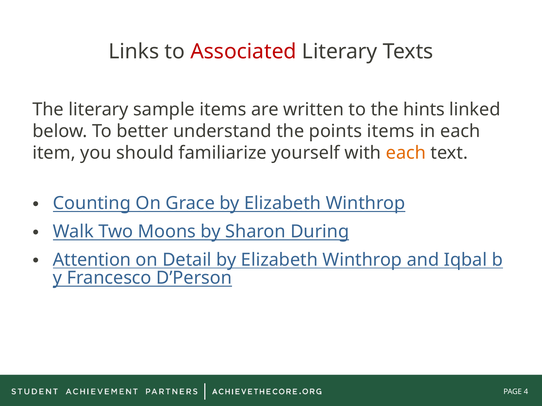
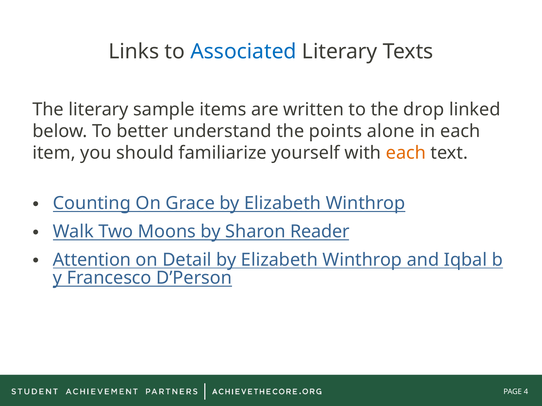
Associated colour: red -> blue (244, 52)
hints: hints -> drop (424, 110)
points items: items -> alone (391, 131)
During: During -> Reader (320, 232)
